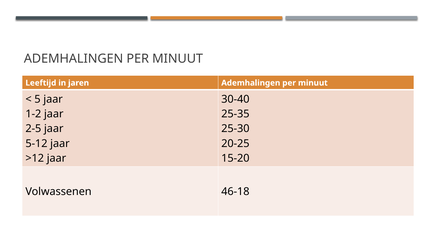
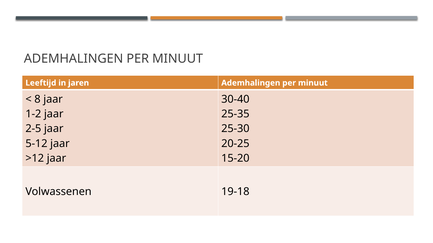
5: 5 -> 8 (38, 99)
46-18: 46-18 -> 19-18 (235, 192)
